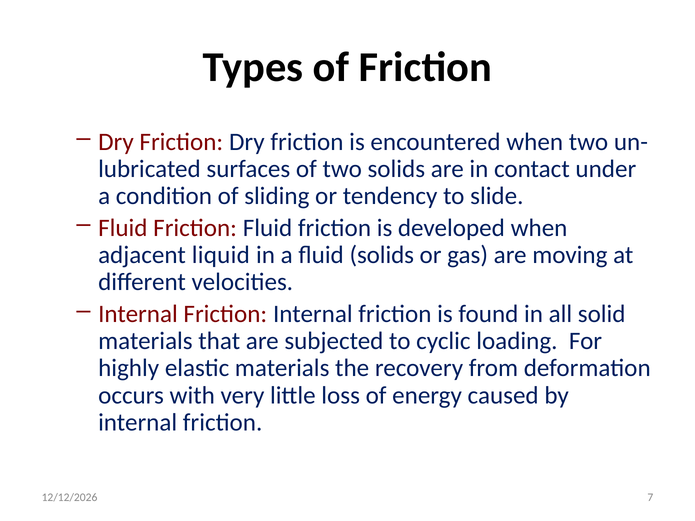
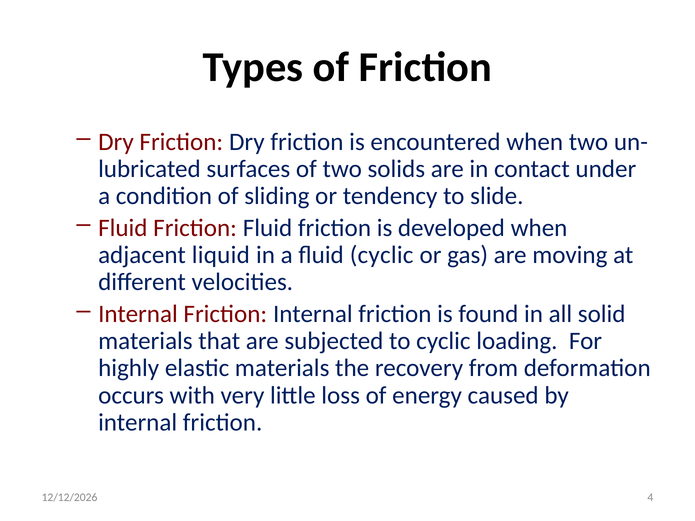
fluid solids: solids -> cyclic (382, 255)
7: 7 -> 4 (650, 498)
